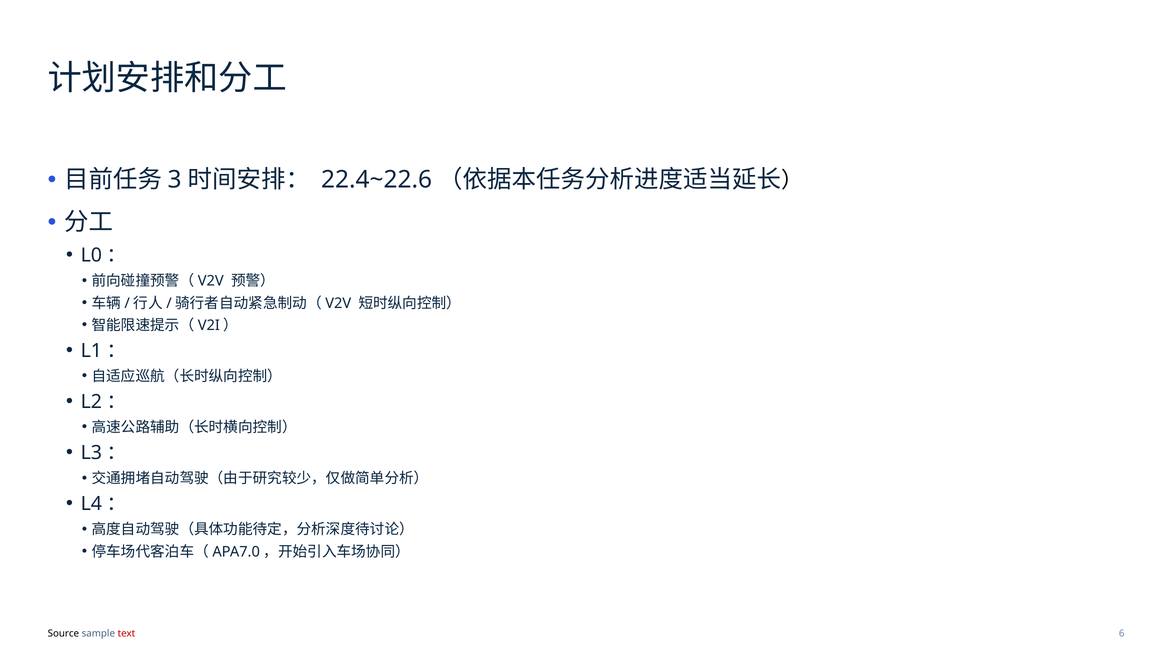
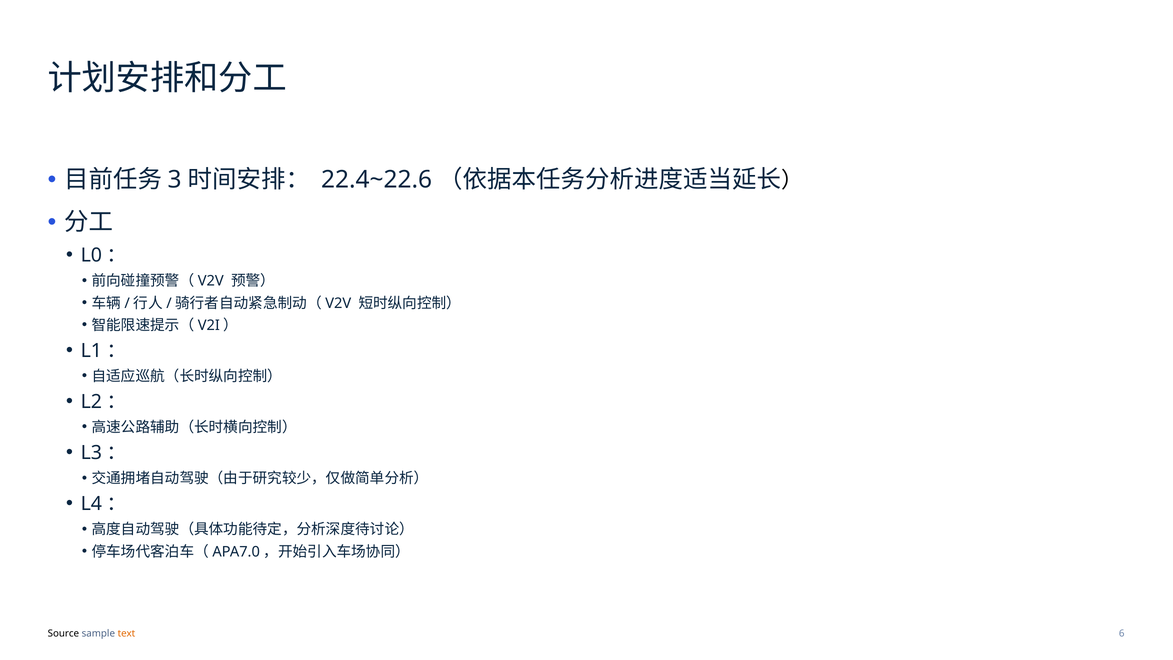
text colour: red -> orange (126, 633)
